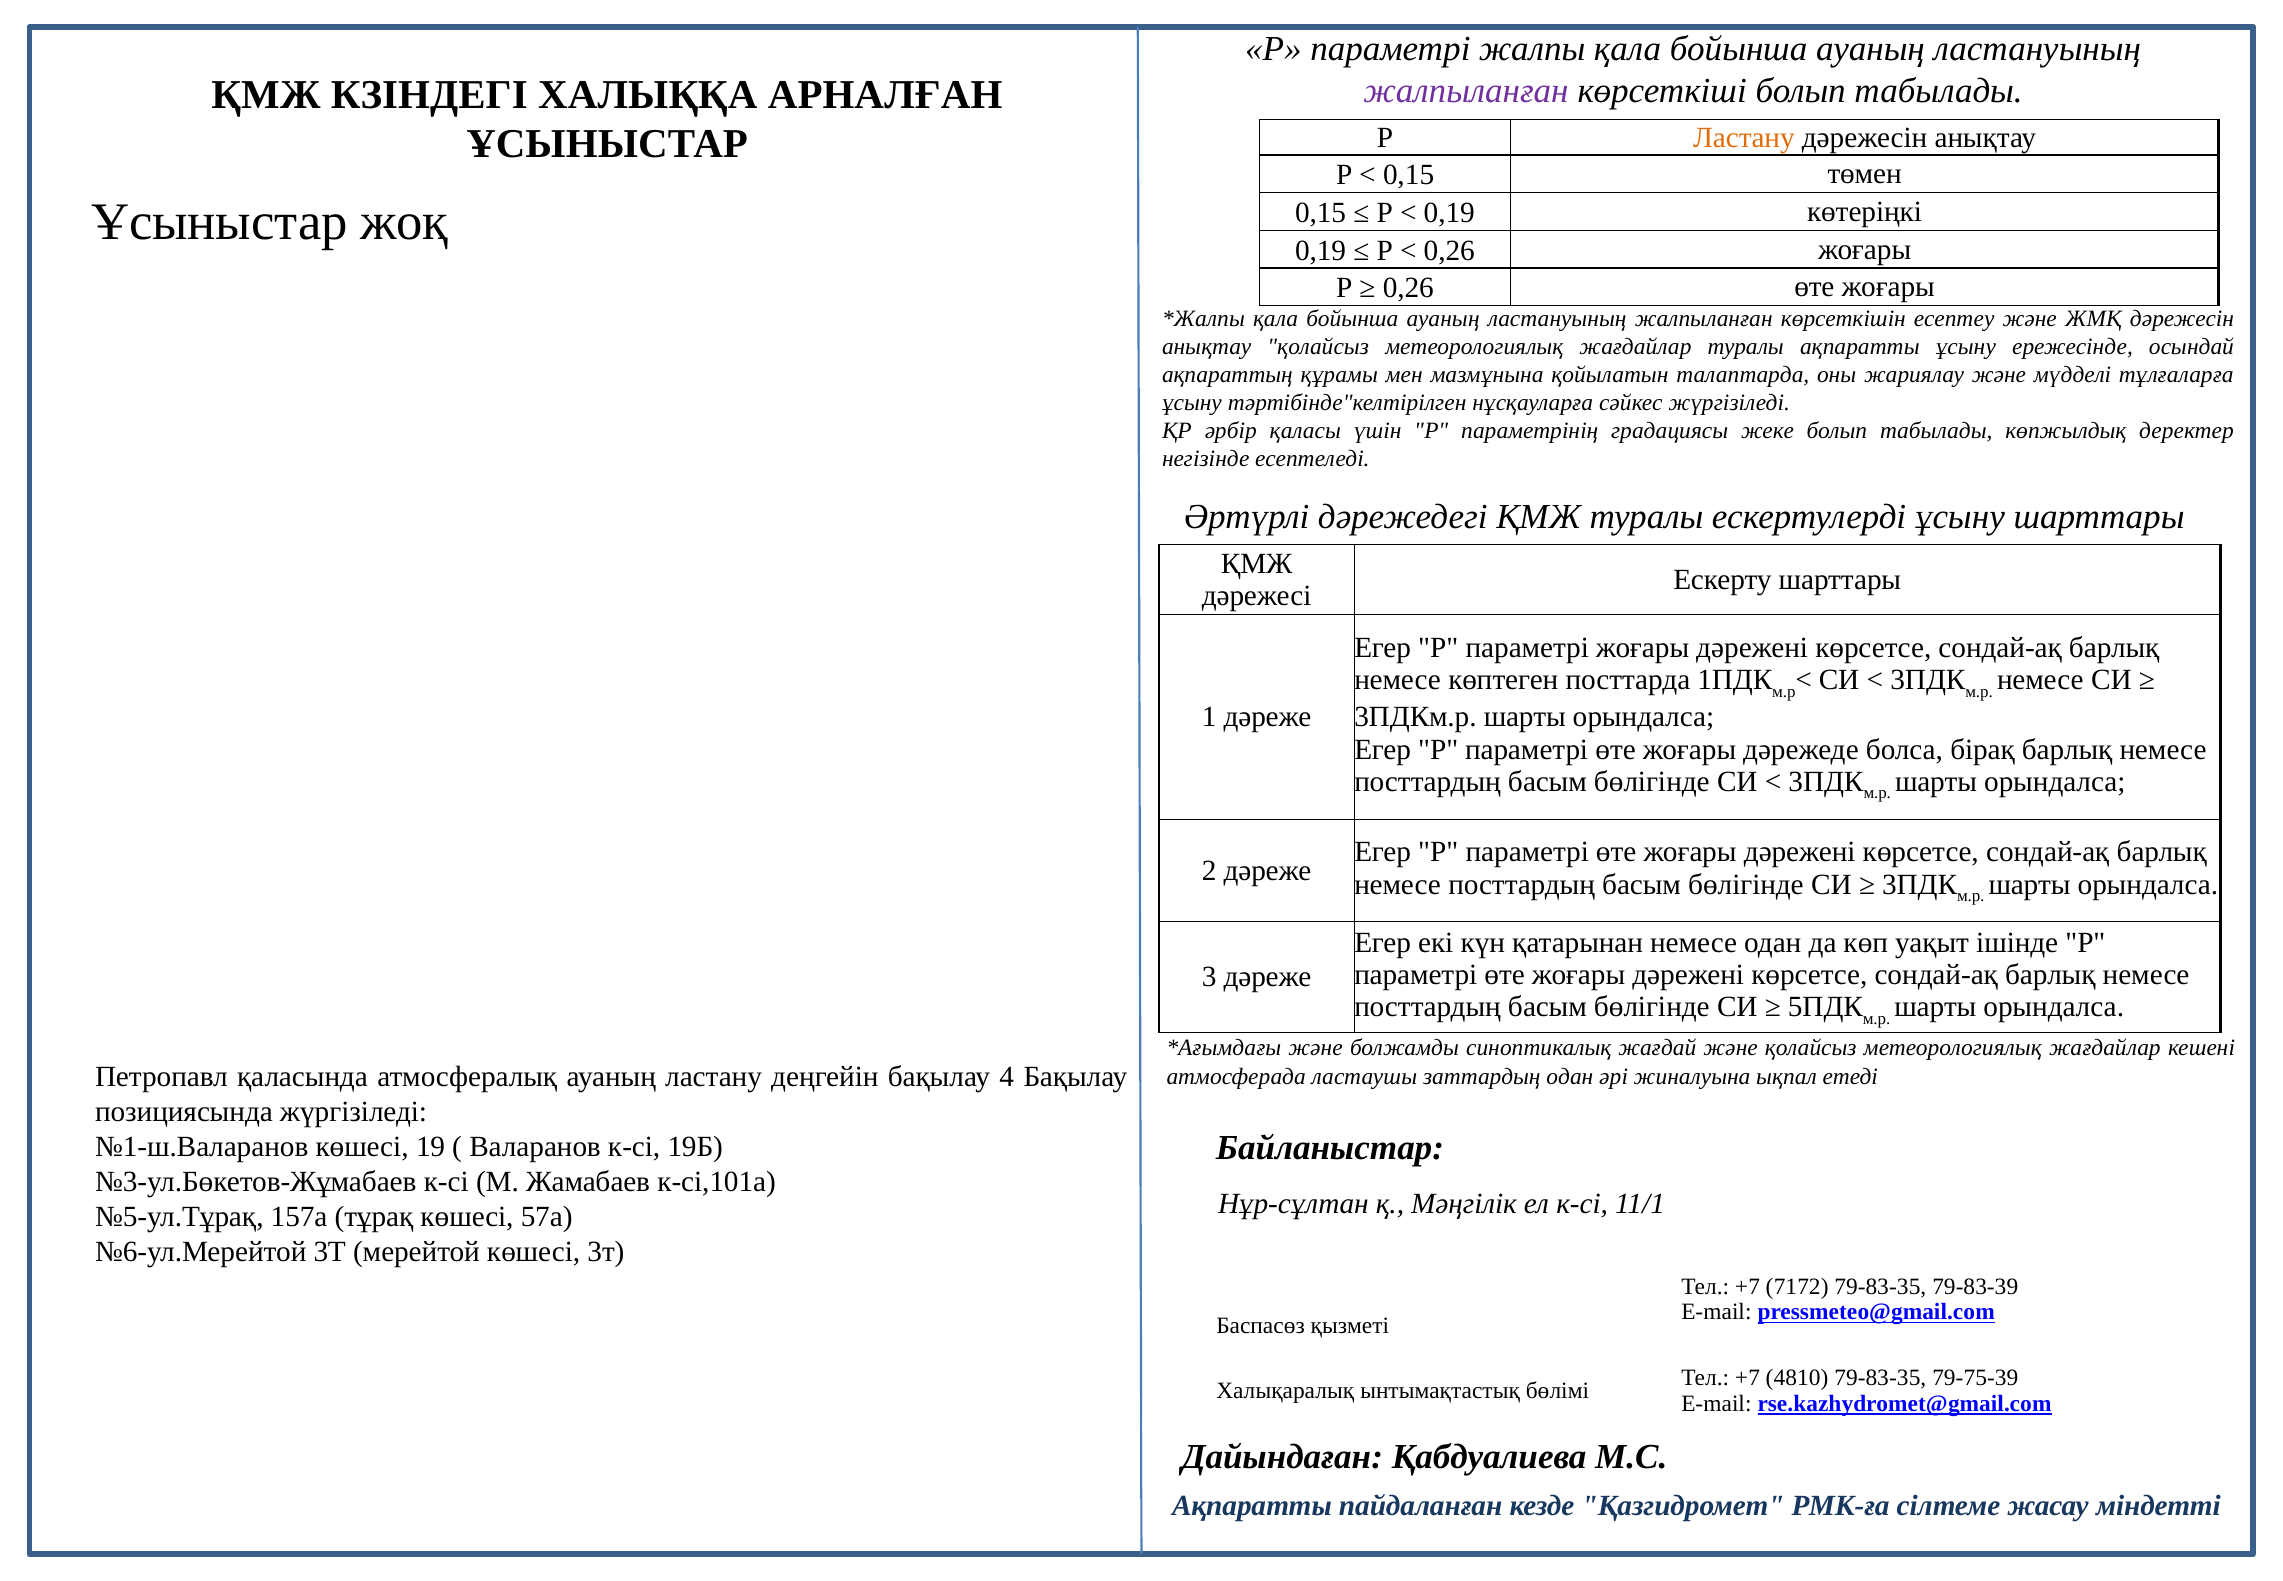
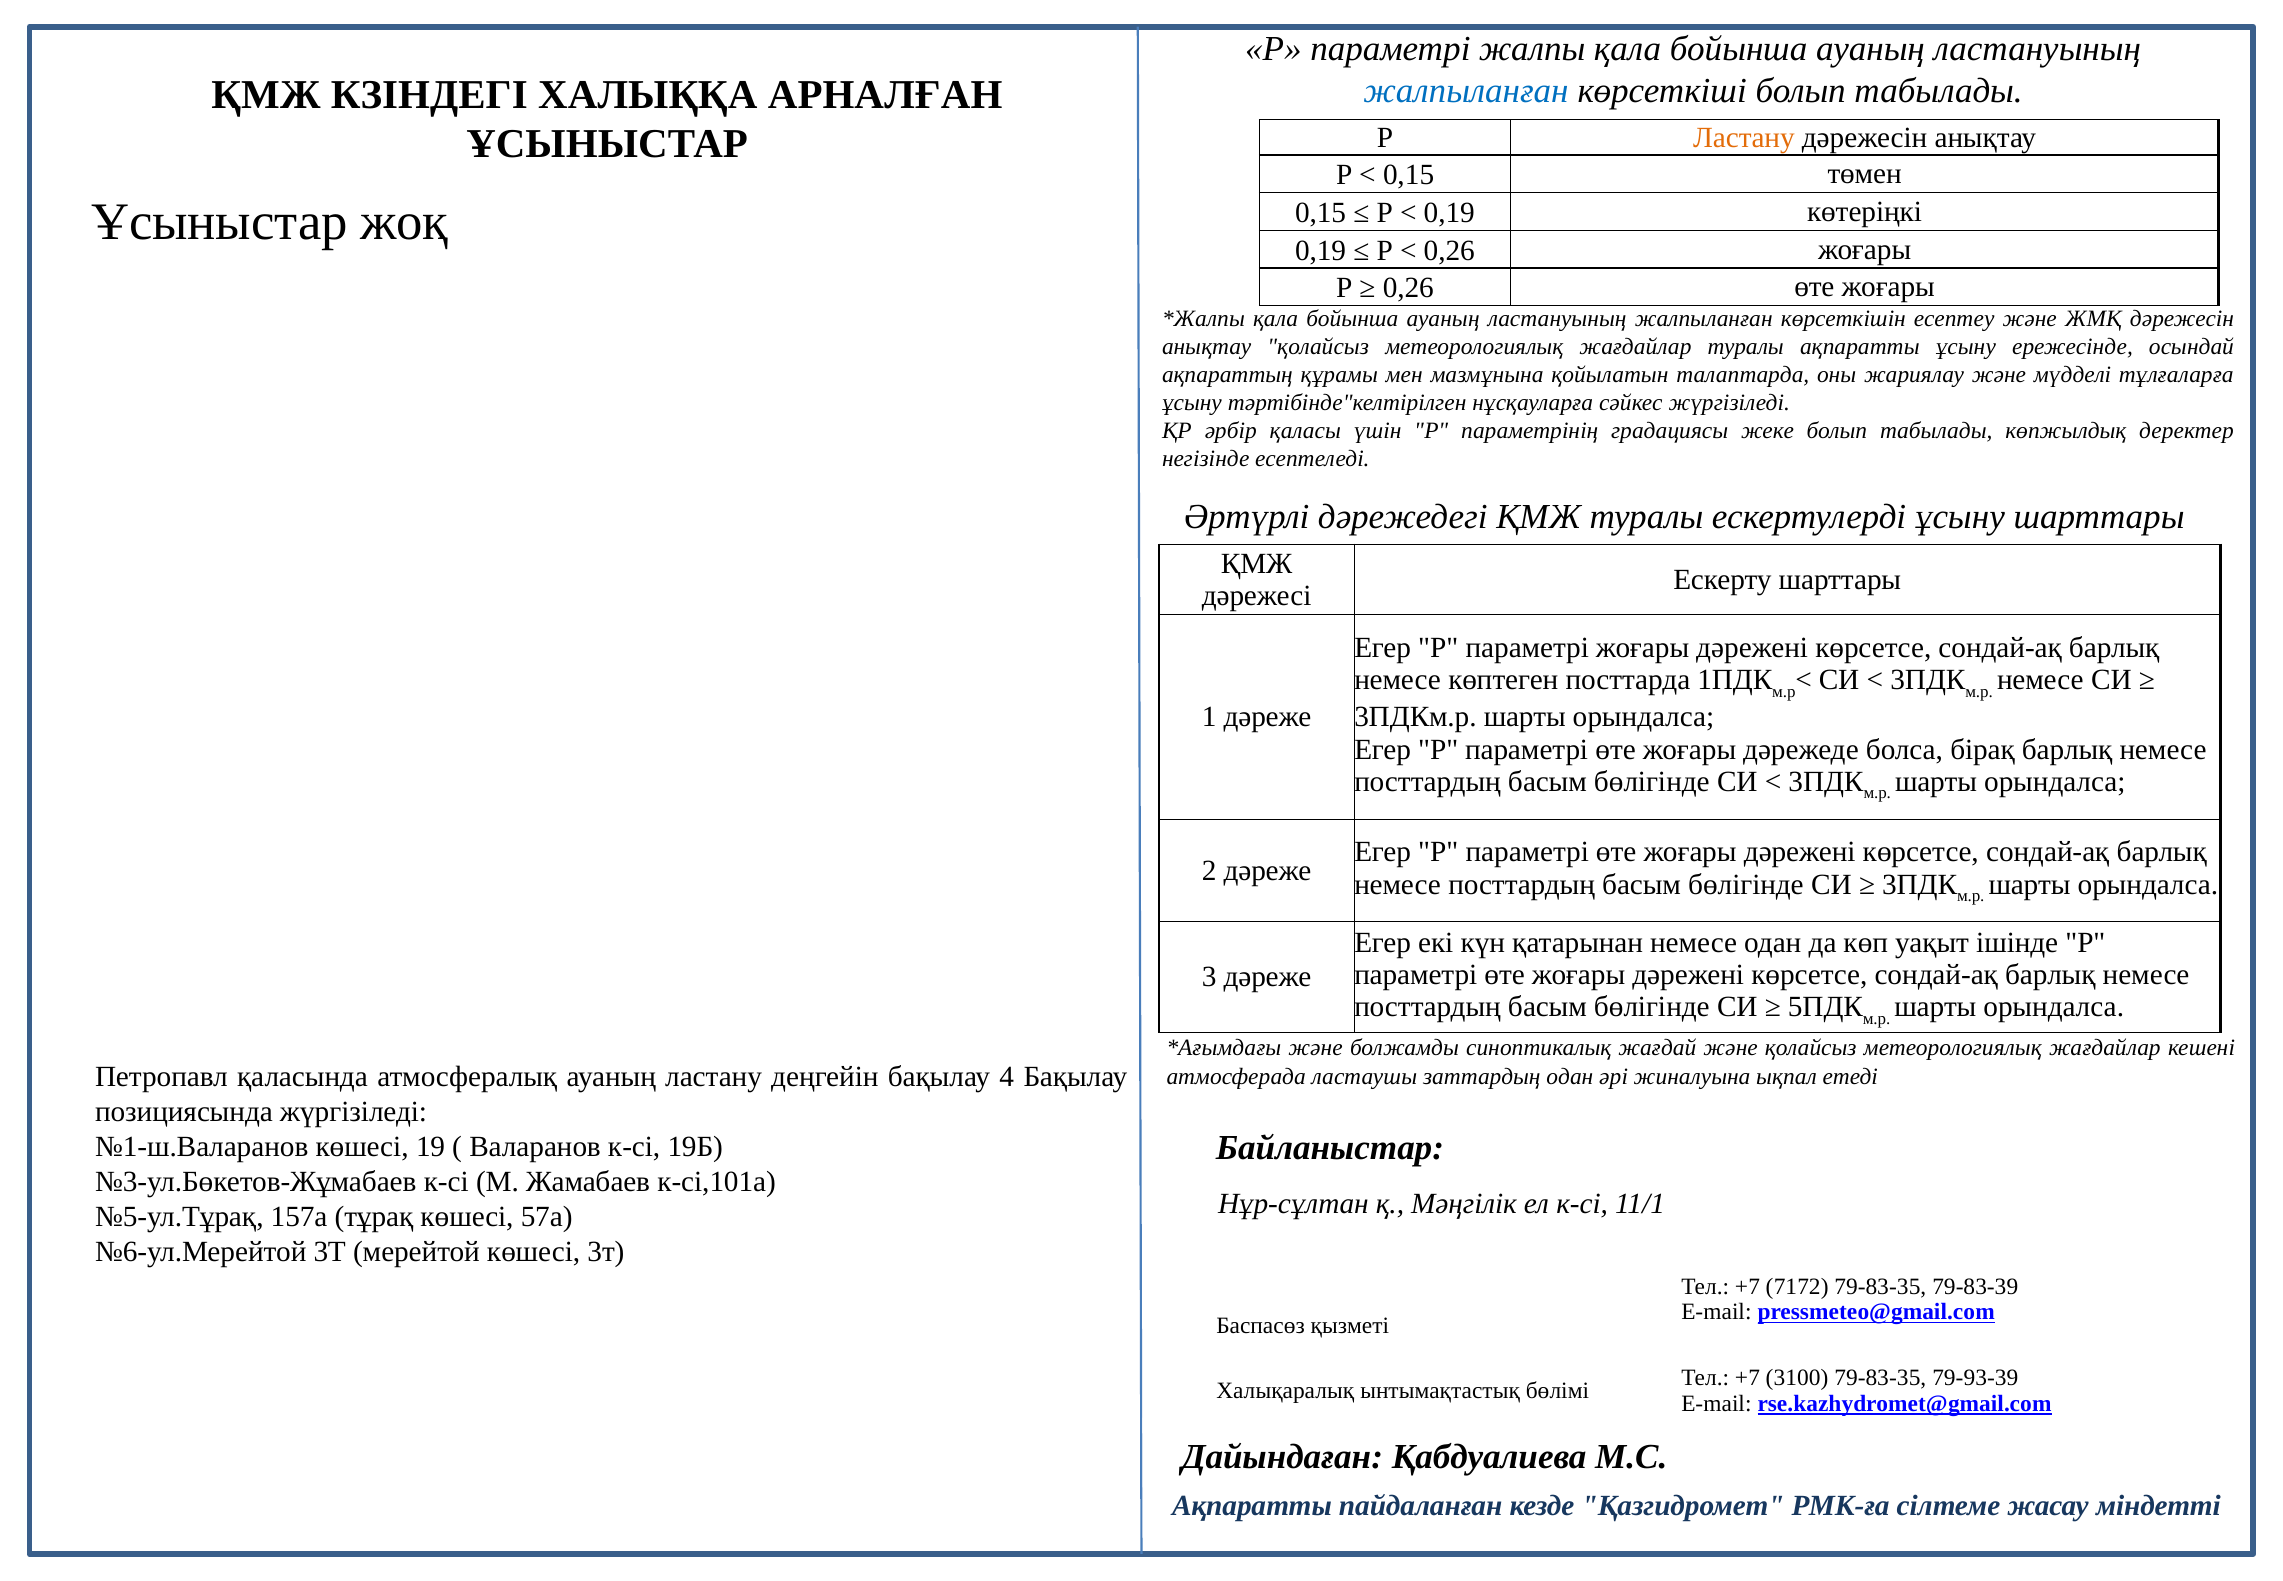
жалпыланған colour: purple -> blue (1466, 91)
4810: 4810 -> 3100 (1797, 1377)
79-75-39: 79-75-39 -> 79-93-39 (1975, 1377)
